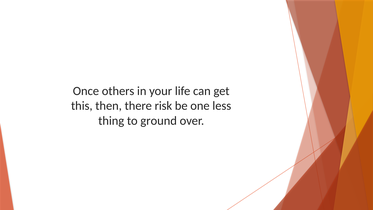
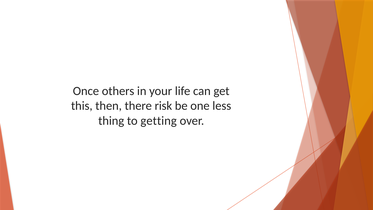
ground: ground -> getting (159, 121)
